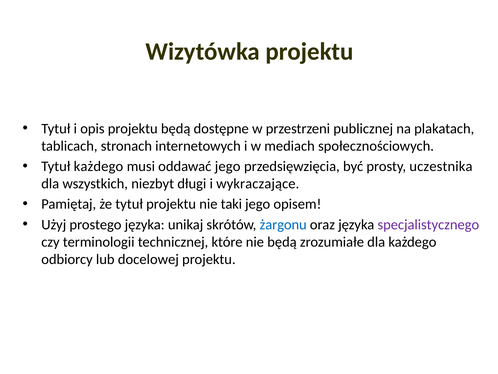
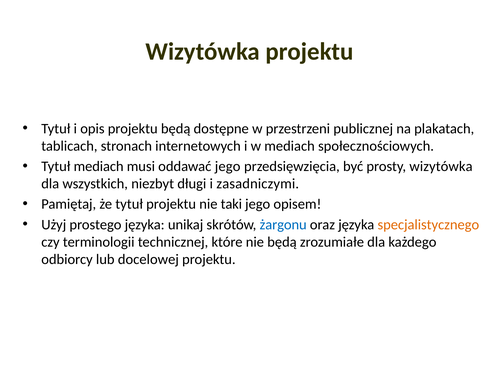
Tytuł każdego: każdego -> mediach (99, 166)
prosty uczestnika: uczestnika -> wizytówka (441, 166)
wykraczające: wykraczające -> zasadniczymi (258, 184)
specjalistycznego colour: purple -> orange (428, 224)
